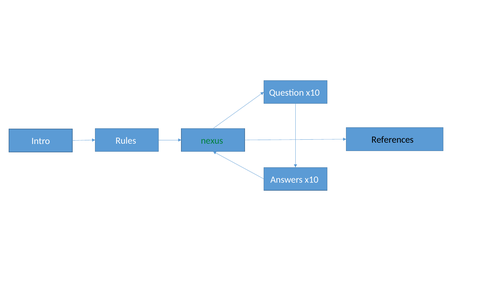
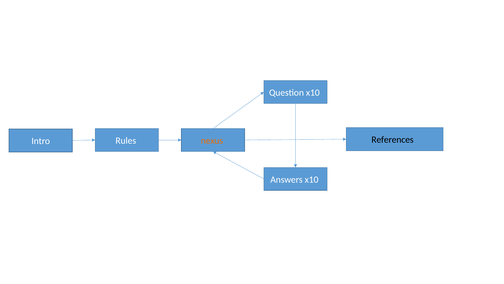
nexus colour: green -> orange (212, 140)
